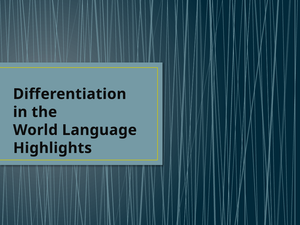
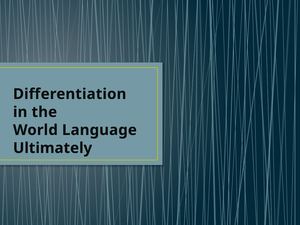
Highlights: Highlights -> Ultimately (53, 148)
